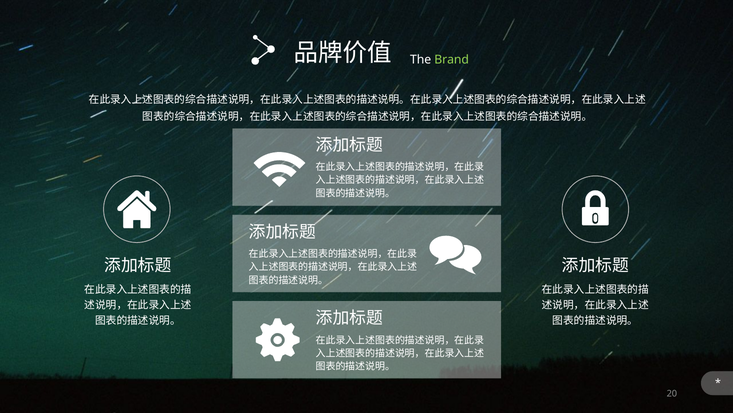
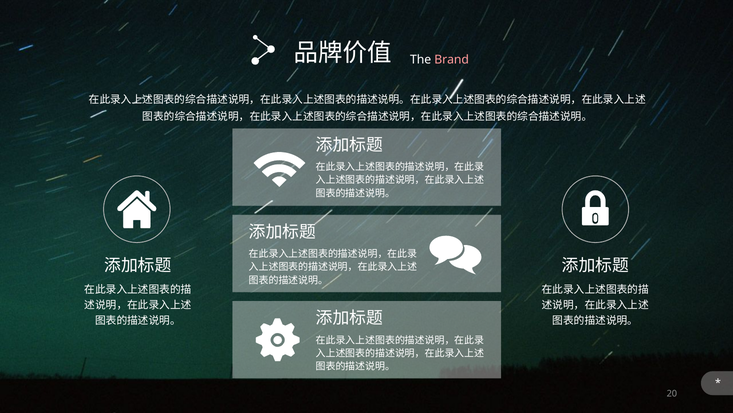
Brand colour: light green -> pink (452, 60)
